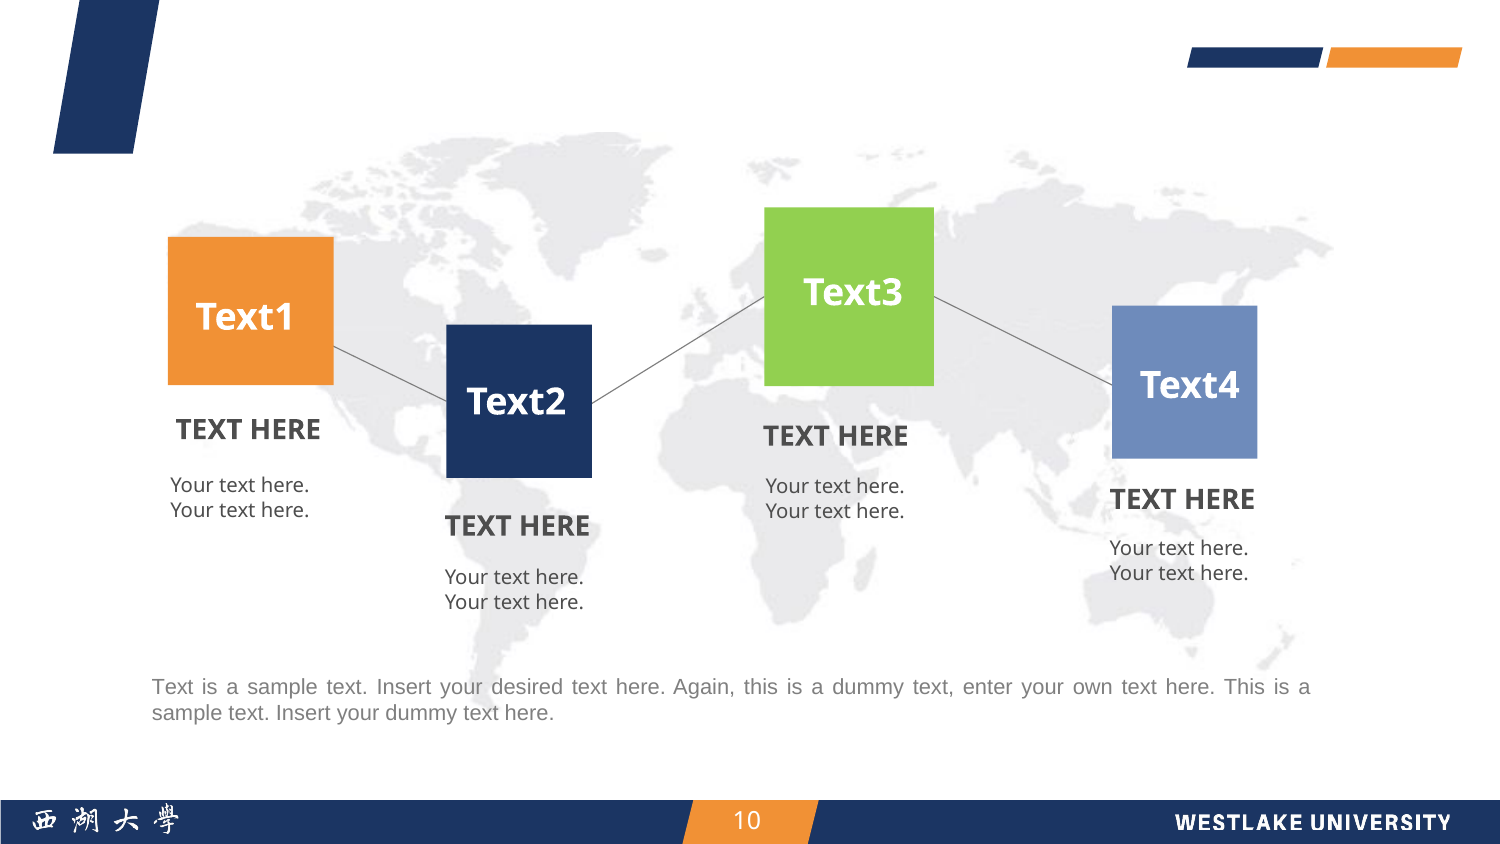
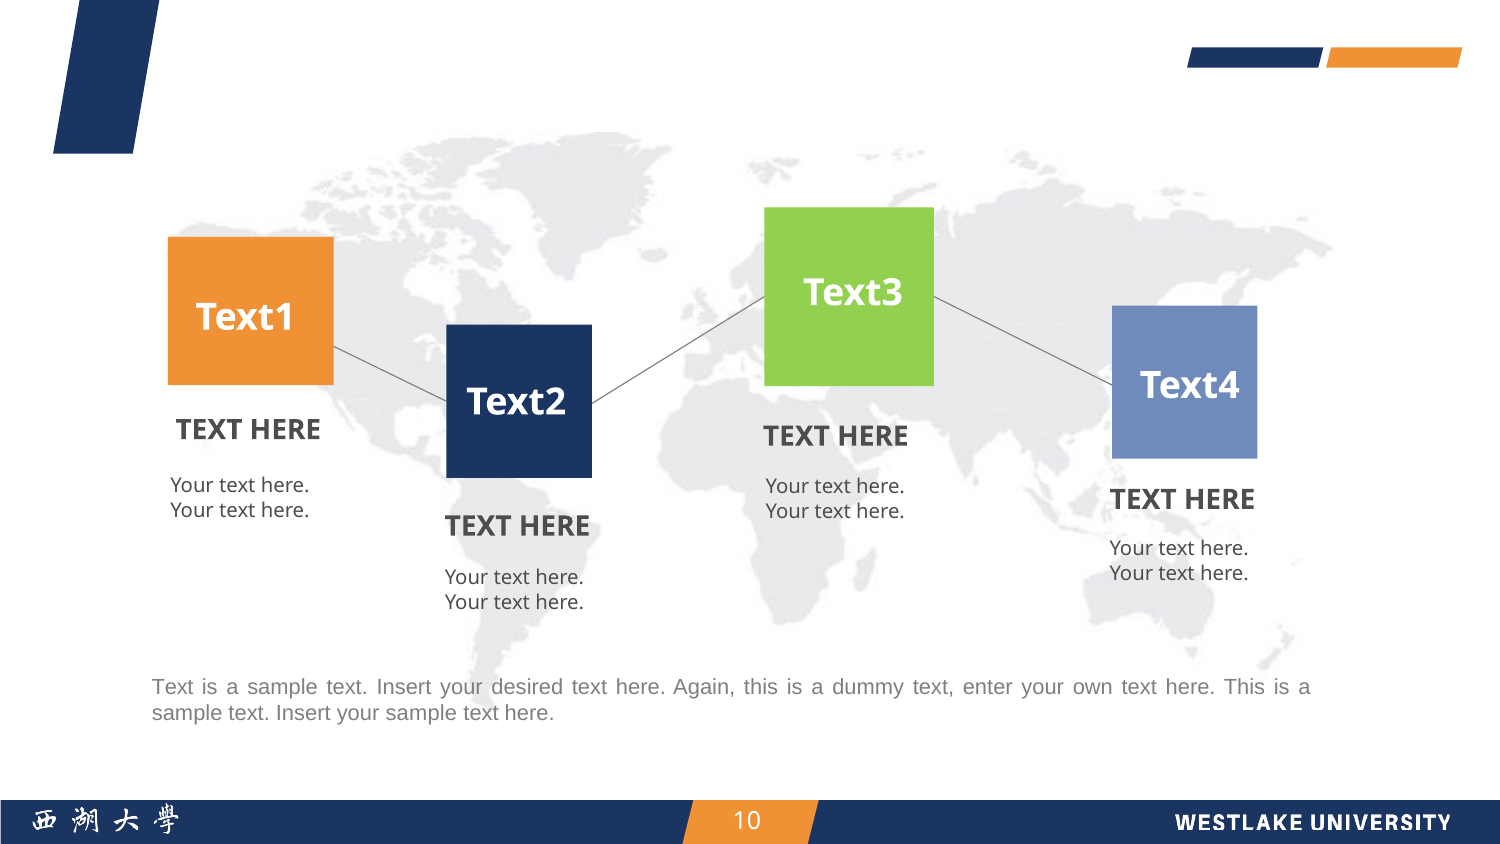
your dummy: dummy -> sample (421, 713)
